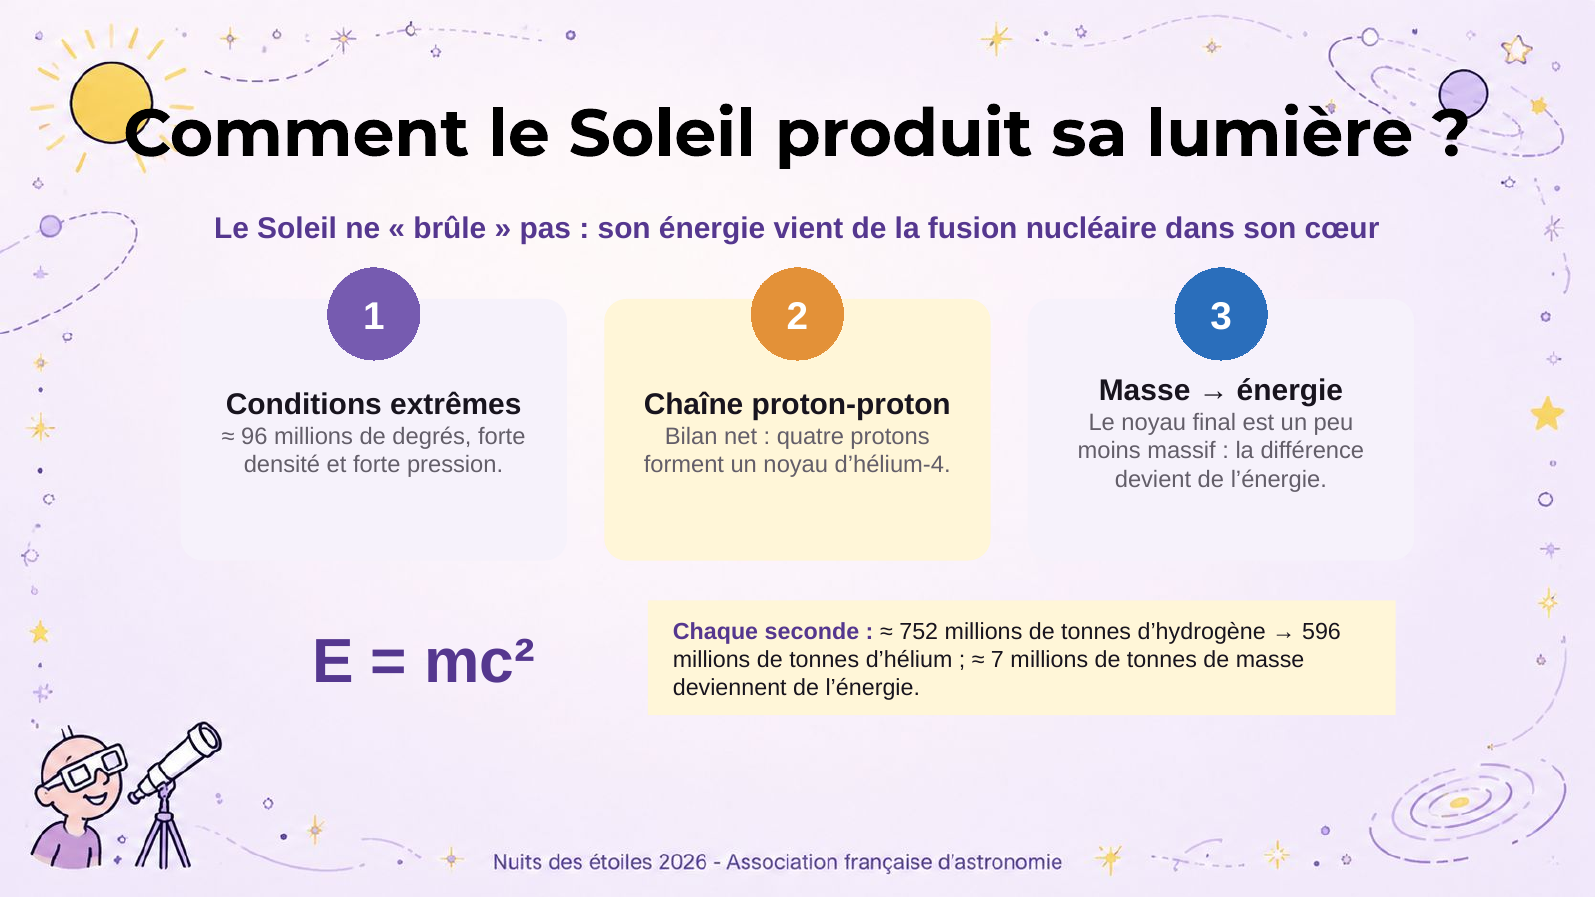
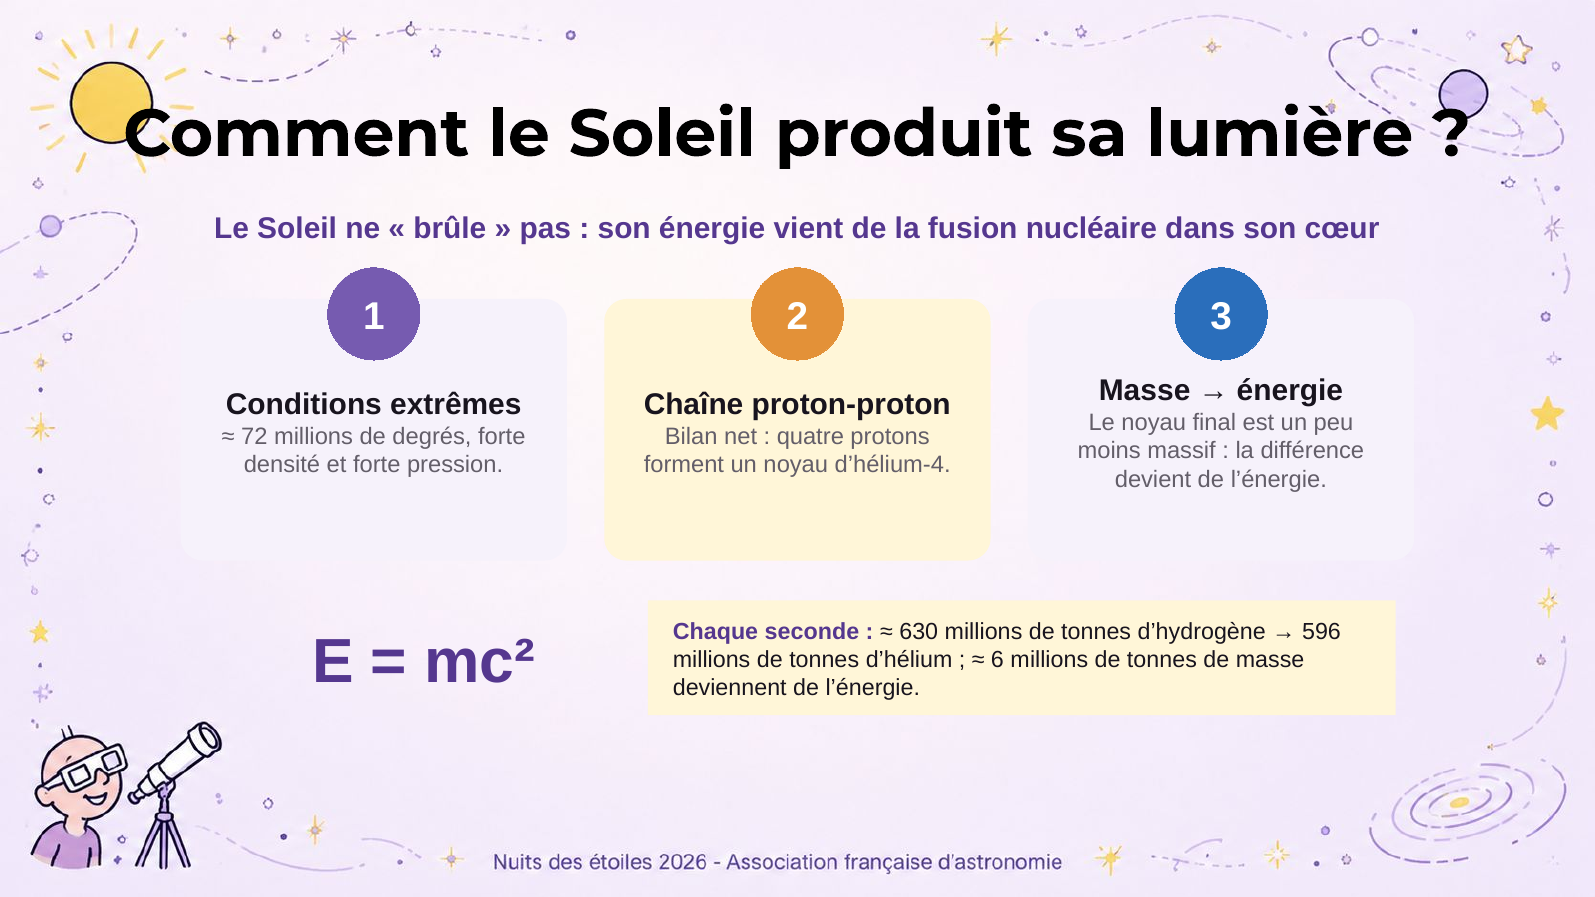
96: 96 -> 72 (254, 437)
752: 752 -> 630 (919, 632)
7: 7 -> 6 (997, 660)
